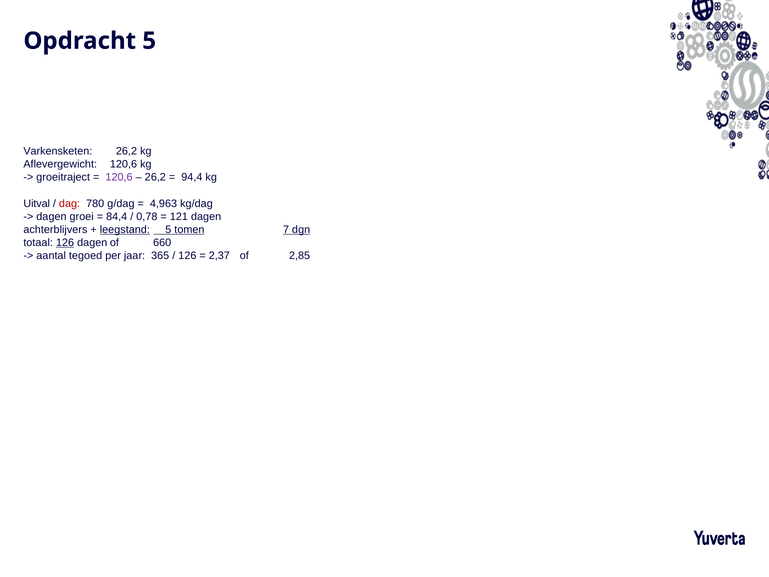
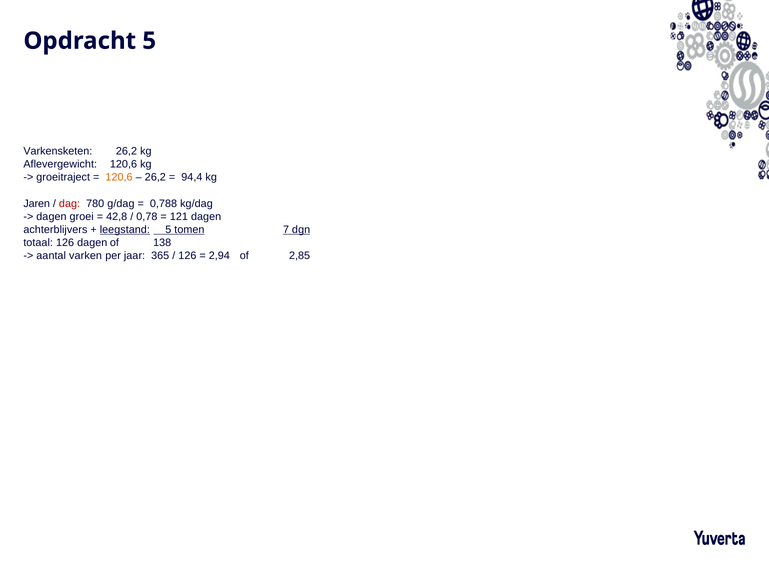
120,6 colour: purple -> orange (119, 177)
Uitval: Uitval -> Jaren (37, 203)
4,963: 4,963 -> 0,788 (163, 203)
84,4: 84,4 -> 42,8 (117, 217)
126 underline: present -> none (65, 243)
660: 660 -> 138 (162, 243)
tegoed: tegoed -> varken (86, 256)
2,37: 2,37 -> 2,94 (219, 256)
